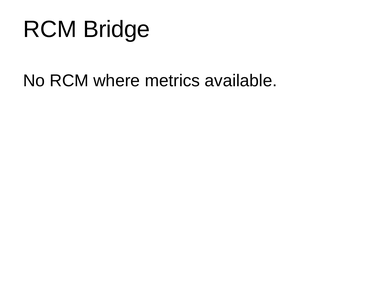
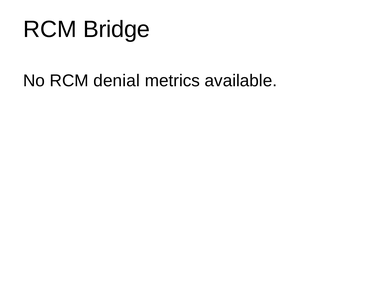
where: where -> denial (117, 81)
